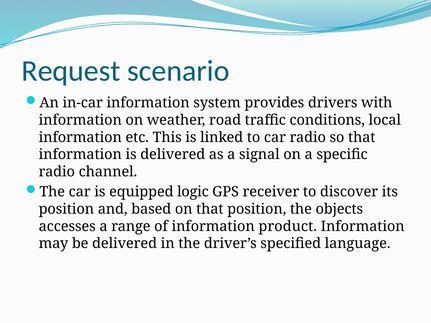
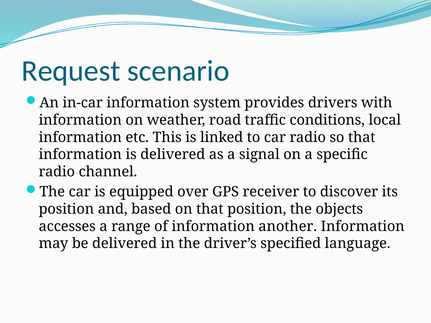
logic: logic -> over (193, 192)
product: product -> another (288, 227)
